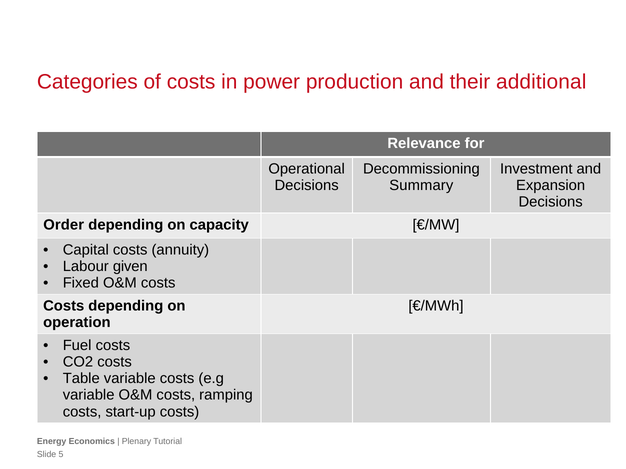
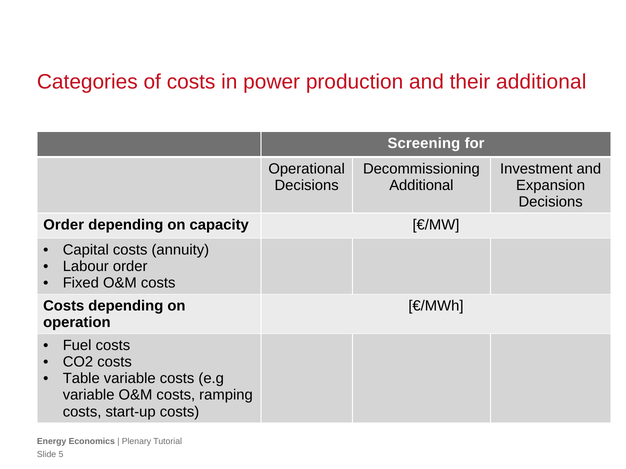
Relevance: Relevance -> Screening (424, 143)
Summary: Summary -> Additional (421, 185)
Labour given: given -> order (130, 267)
